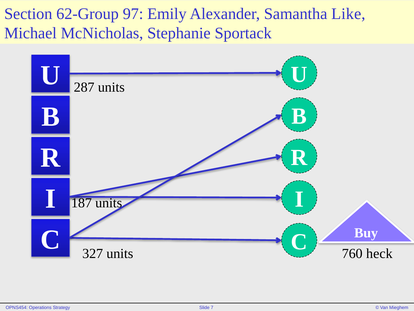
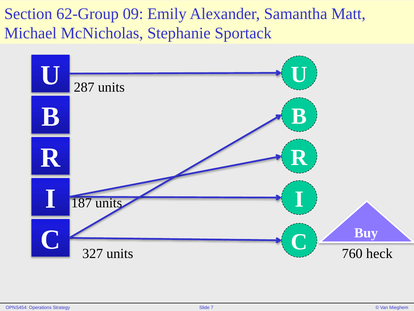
97: 97 -> 09 (133, 14)
Like: Like -> Matt (348, 14)
